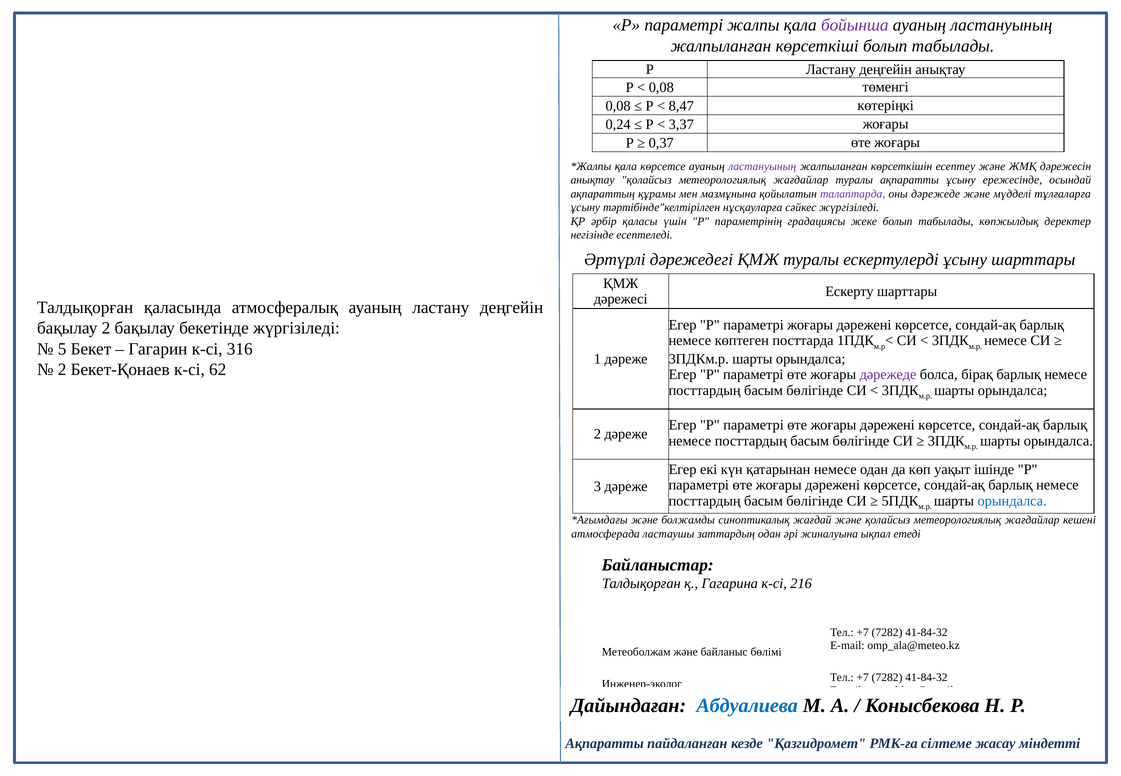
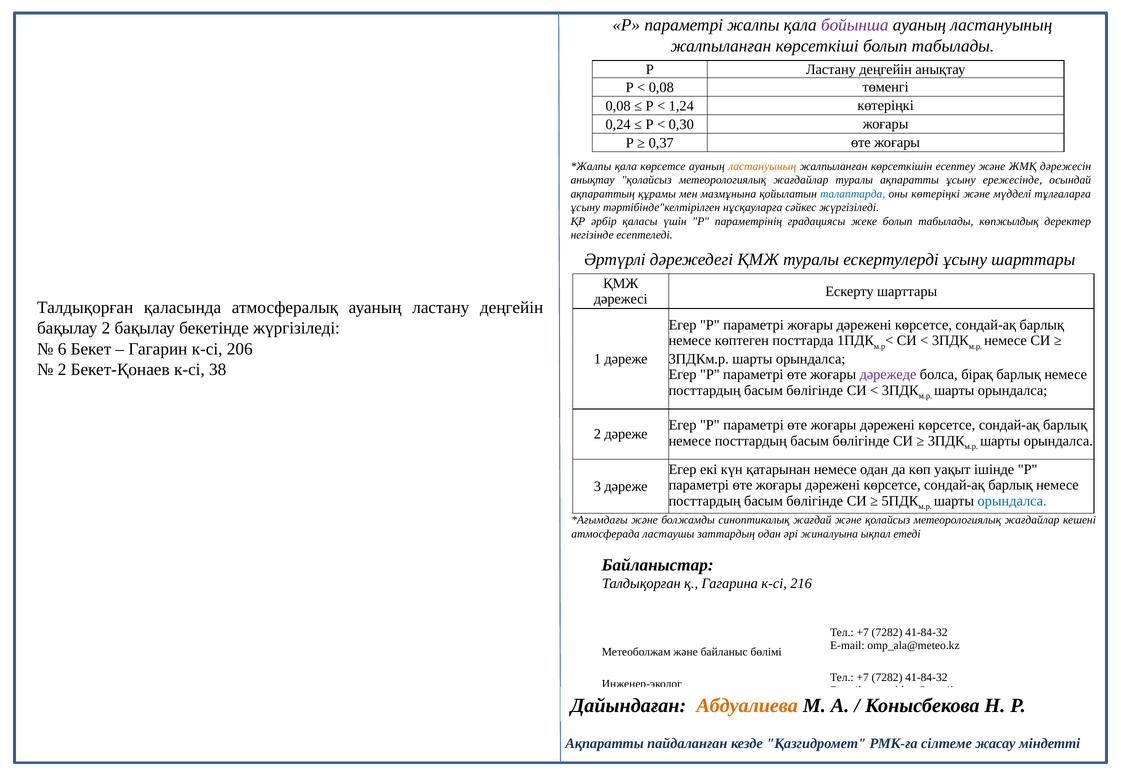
8,47: 8,47 -> 1,24 (681, 106)
3,37: 3,37 -> 0,30 (681, 125)
ластануының colour: purple -> orange (762, 166)
талаптарда colour: purple -> blue (853, 194)
оны дәрежеде: дәрежеде -> көтеріңкі (936, 194)
5: 5 -> 6 (62, 349)
316: 316 -> 206 (240, 349)
62: 62 -> 38 (218, 370)
Абдуалиева colour: blue -> orange (747, 706)
